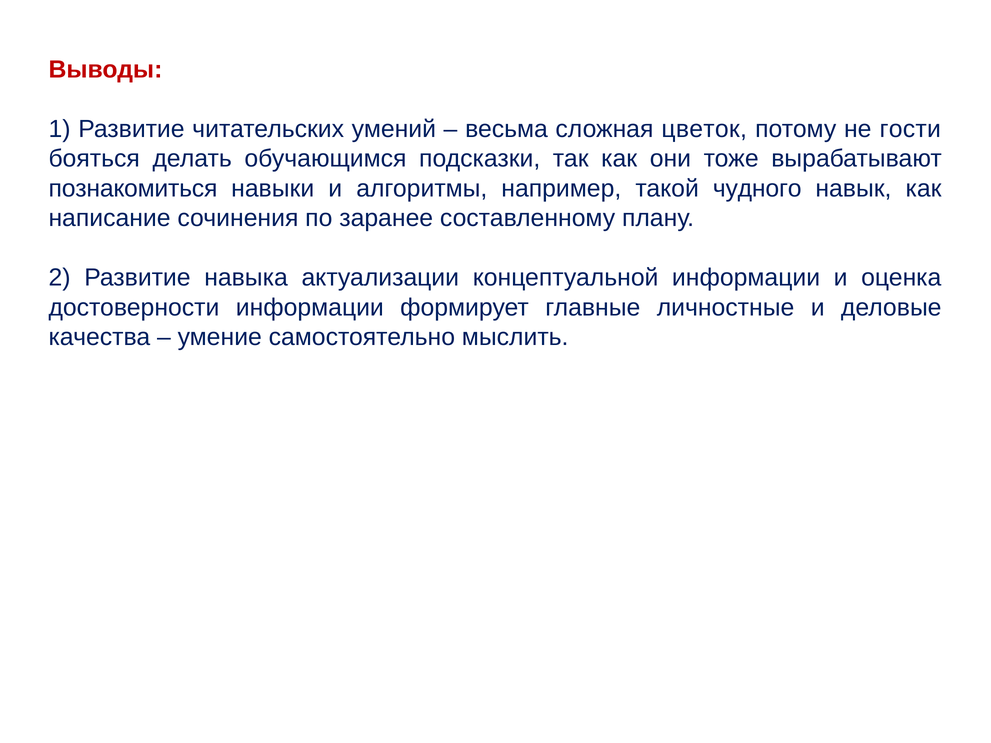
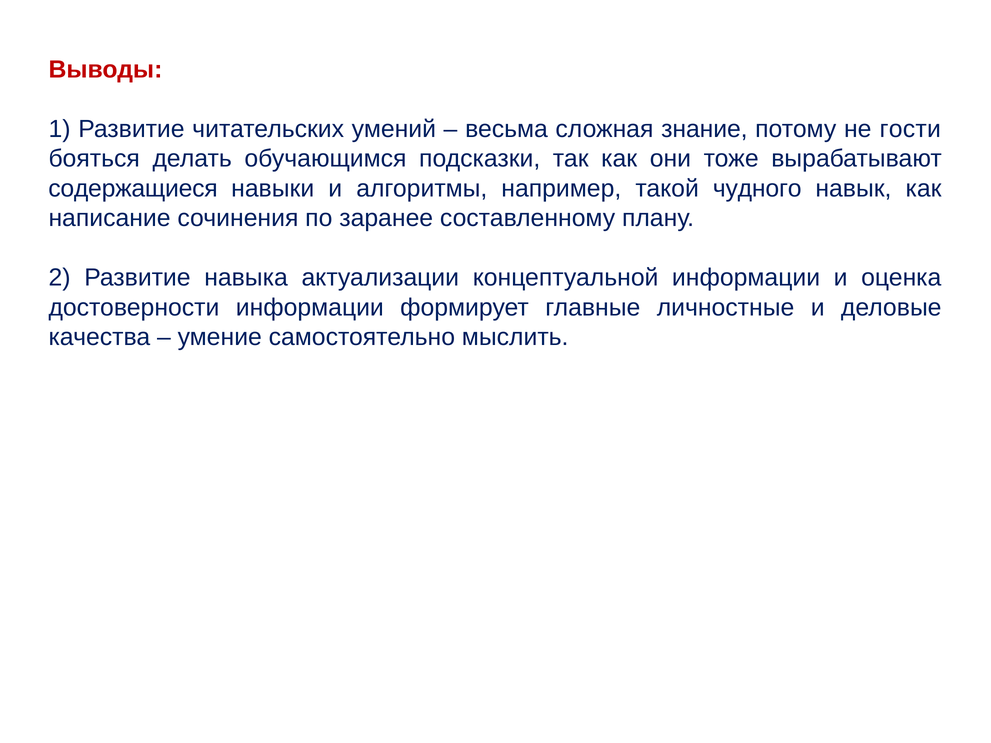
цветок: цветок -> знание (704, 129)
познакомиться: познакомиться -> содержащиеся (133, 189)
